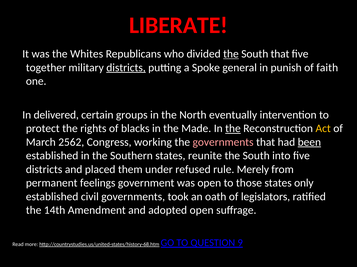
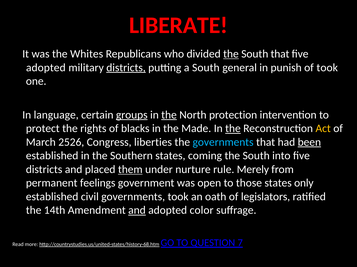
together: together -> adopted (46, 68)
a Spoke: Spoke -> South (206, 68)
of faith: faith -> took (327, 68)
delivered: delivered -> language (56, 115)
groups underline: none -> present (132, 115)
the underline: none -> present (169, 115)
eventually: eventually -> protection (233, 115)
2562: 2562 -> 2526 (71, 142)
working: working -> liberties (153, 142)
governments colour: pink -> light blue (223, 142)
reunite: reunite -> coming (205, 156)
them underline: none -> present (130, 170)
refused: refused -> nurture (193, 170)
and underline: none -> present (137, 211)
adopted open: open -> color (202, 211)
9: 9 -> 7 (240, 243)
